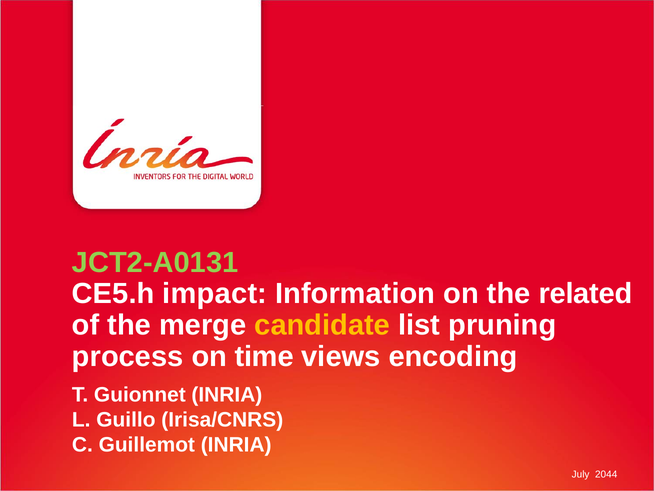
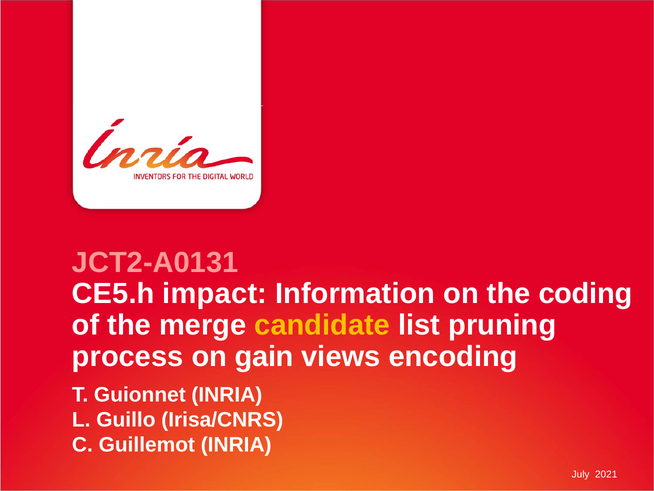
JCT2-A0131 colour: light green -> pink (155, 262)
related: related -> coding (585, 294)
time: time -> gain (264, 356)
2044: 2044 -> 2021 (606, 474)
